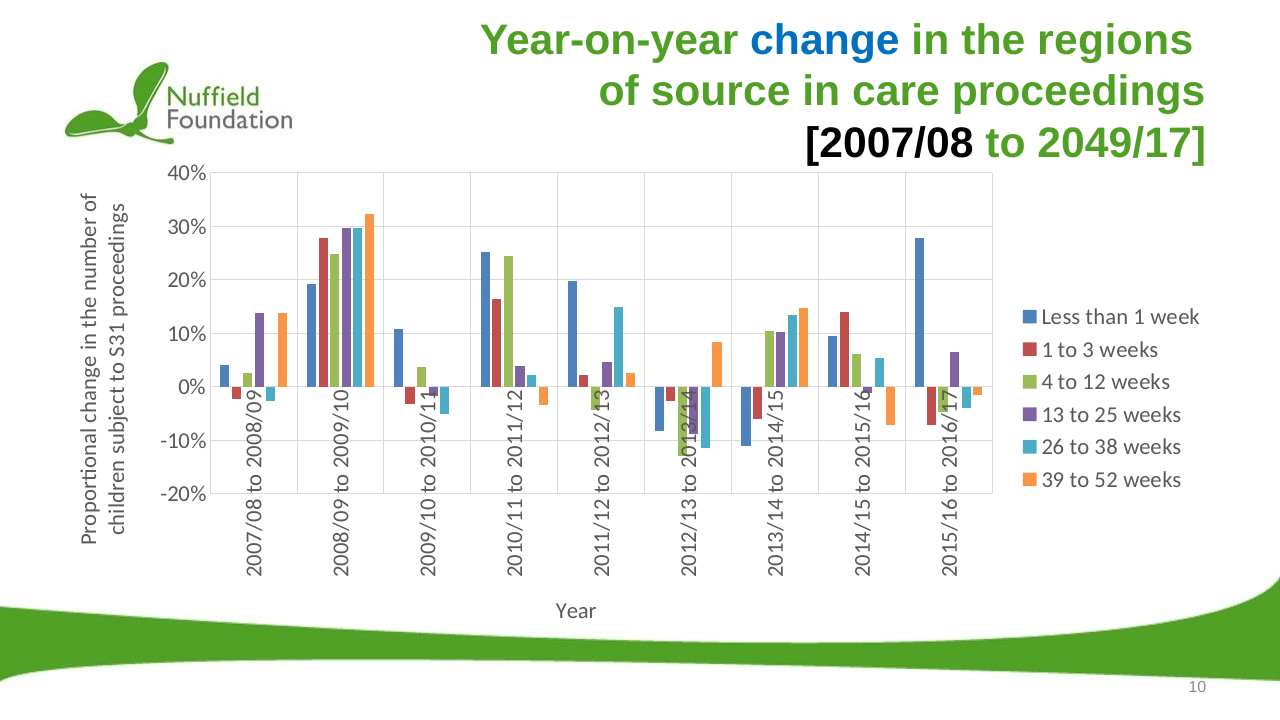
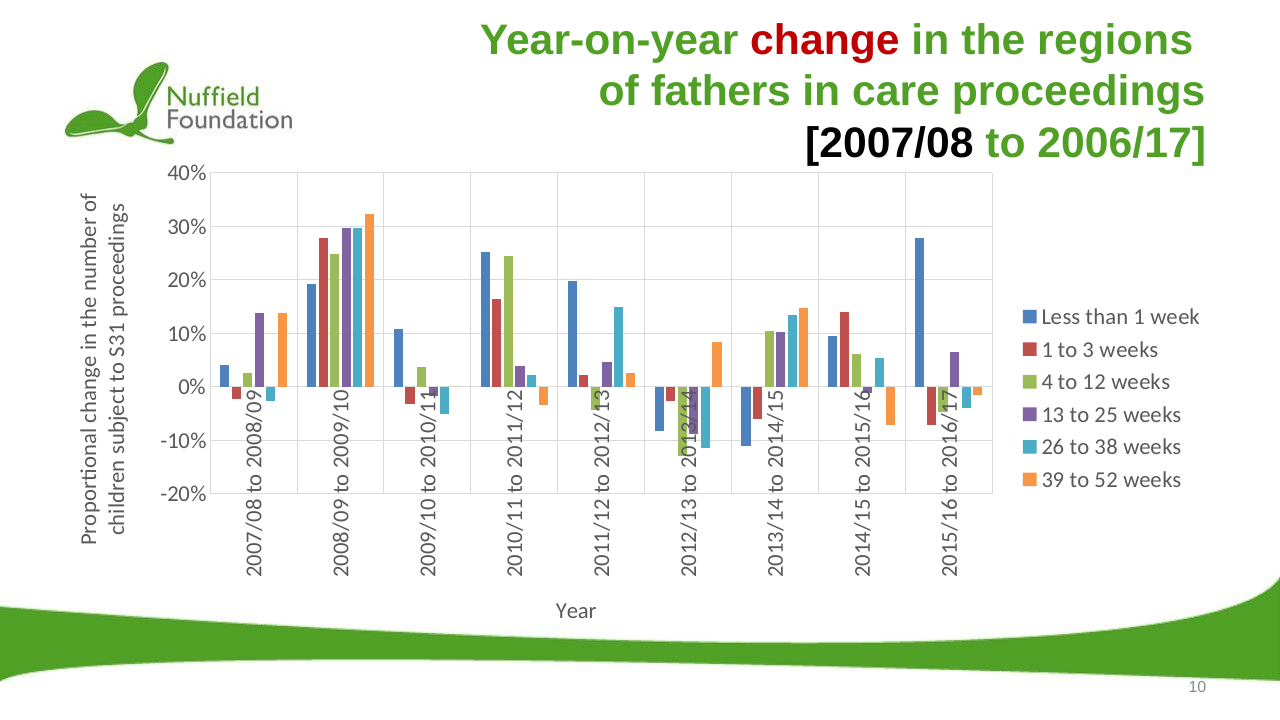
change colour: blue -> red (825, 41)
source: source -> fathers (721, 92)
2049/17: 2049/17 -> 2006/17 (1122, 143)
